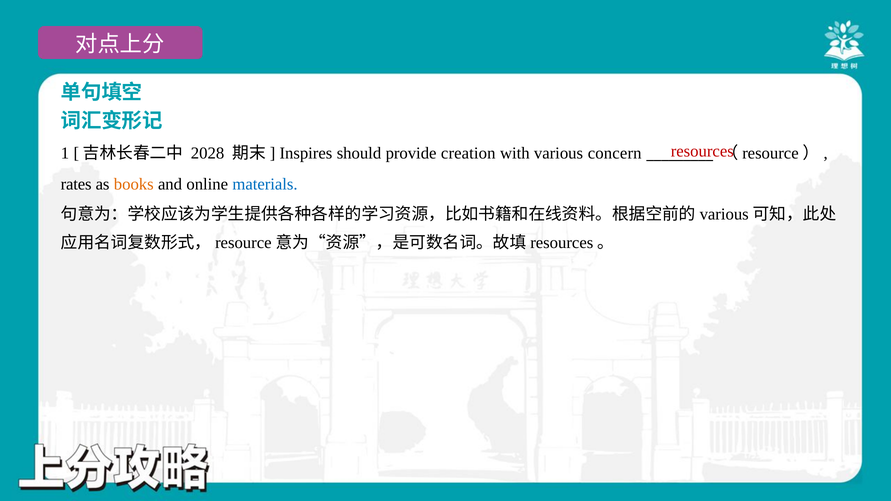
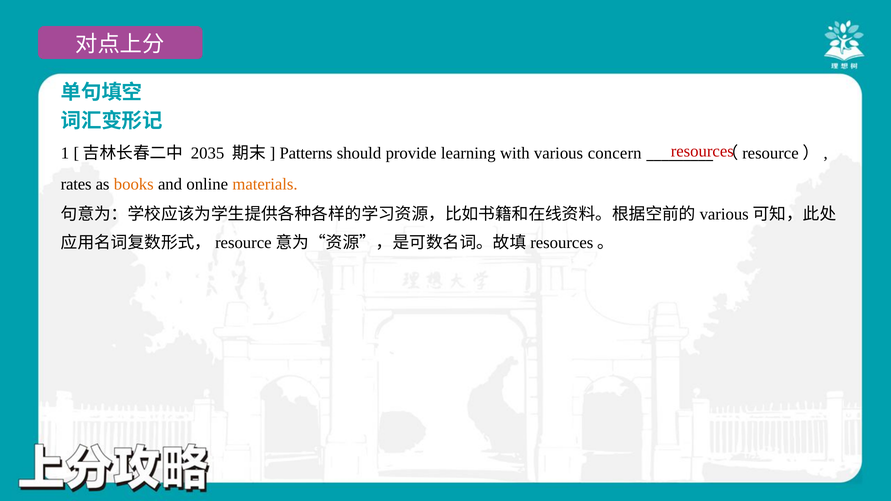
2028: 2028 -> 2035 (208, 154)
Inspires: Inspires -> Patterns (306, 154)
creation: creation -> learning (468, 154)
materials colour: blue -> orange (265, 184)
